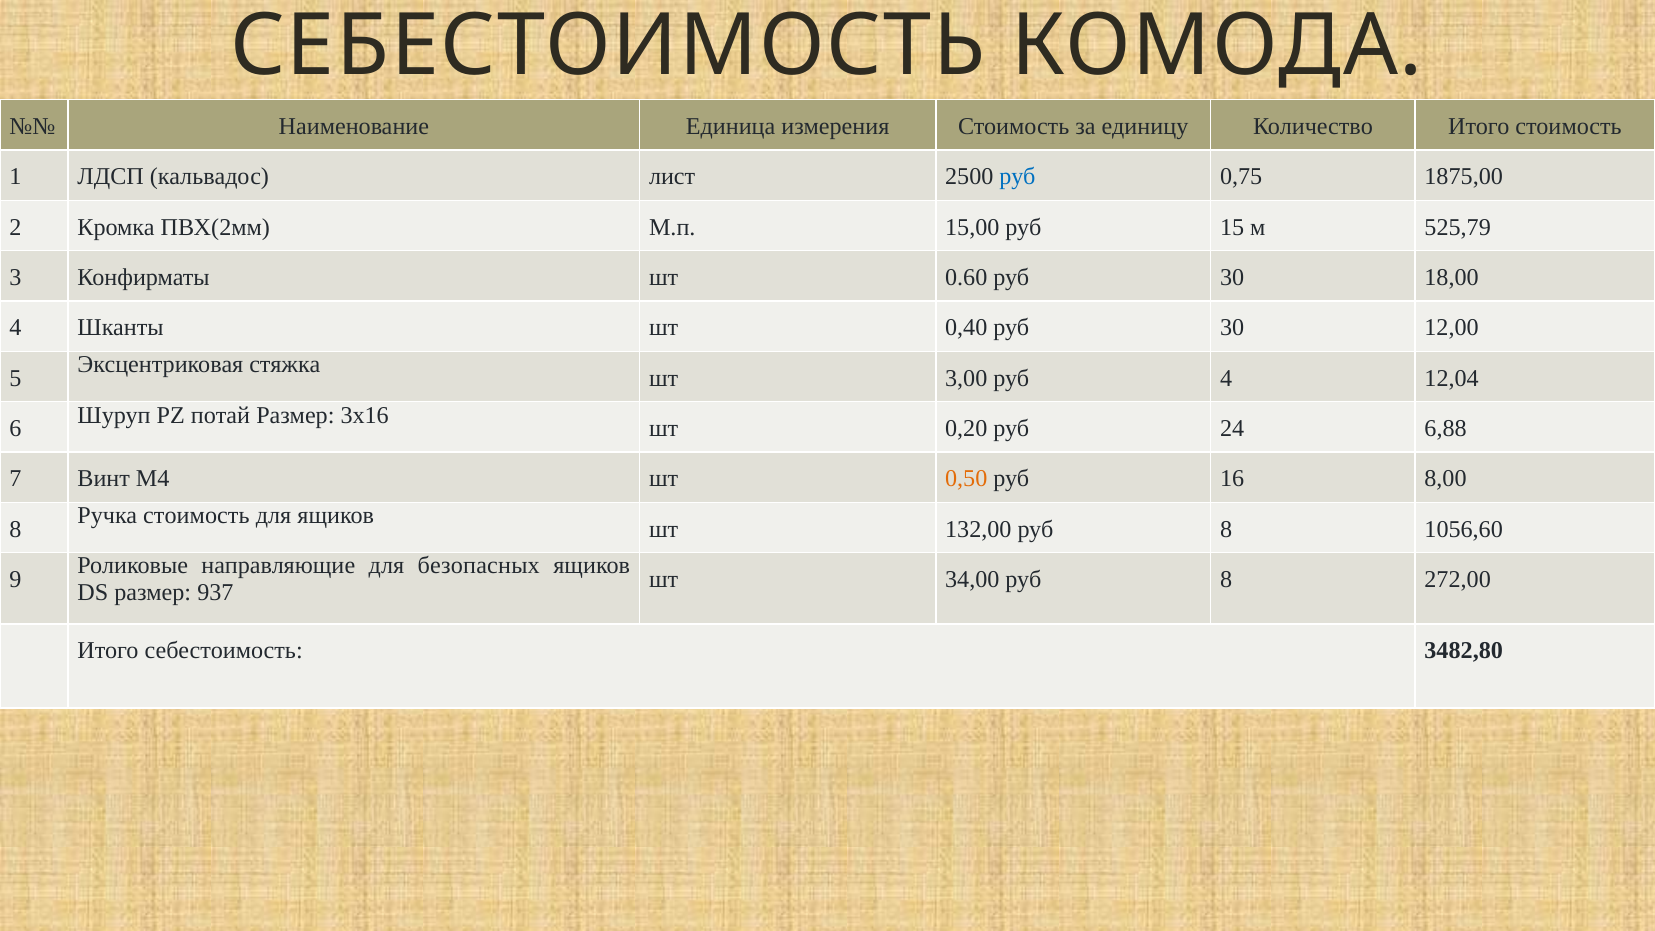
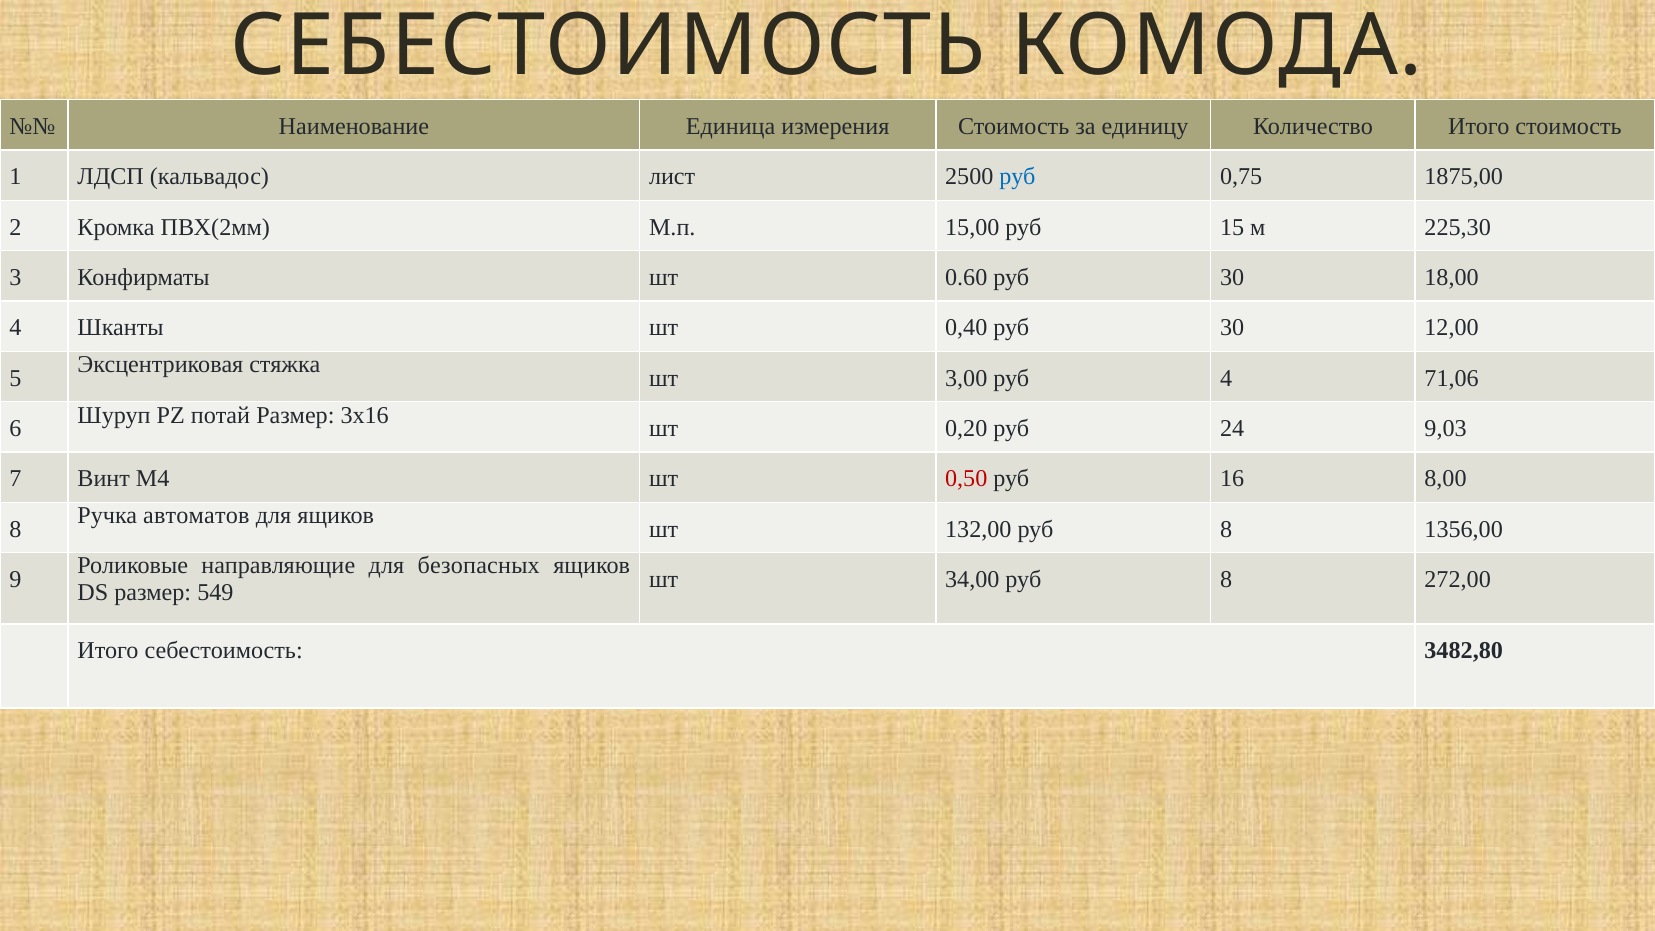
525,79: 525,79 -> 225,30 (1458, 227)
12,04: 12,04 -> 71,06 (1452, 378)
6,88: 6,88 -> 9,03 (1446, 429)
0,50 colour: orange -> red (966, 479)
Ручка стоимость: стоимость -> автоматов (196, 516)
1056,60: 1056,60 -> 1356,00 (1464, 529)
937: 937 -> 549 (215, 593)
